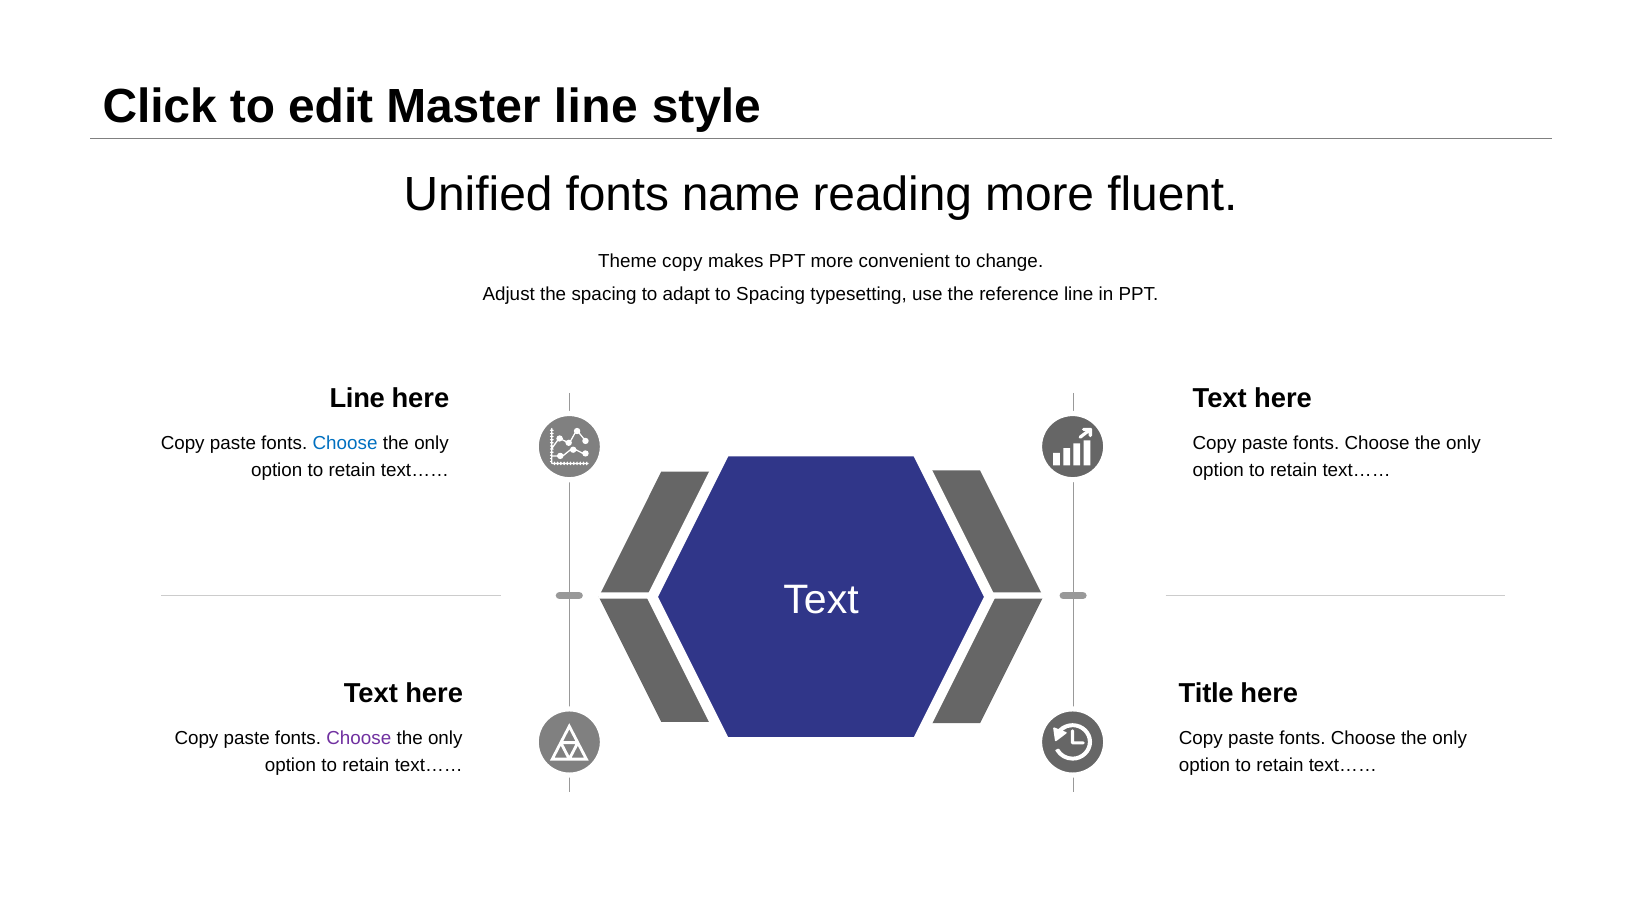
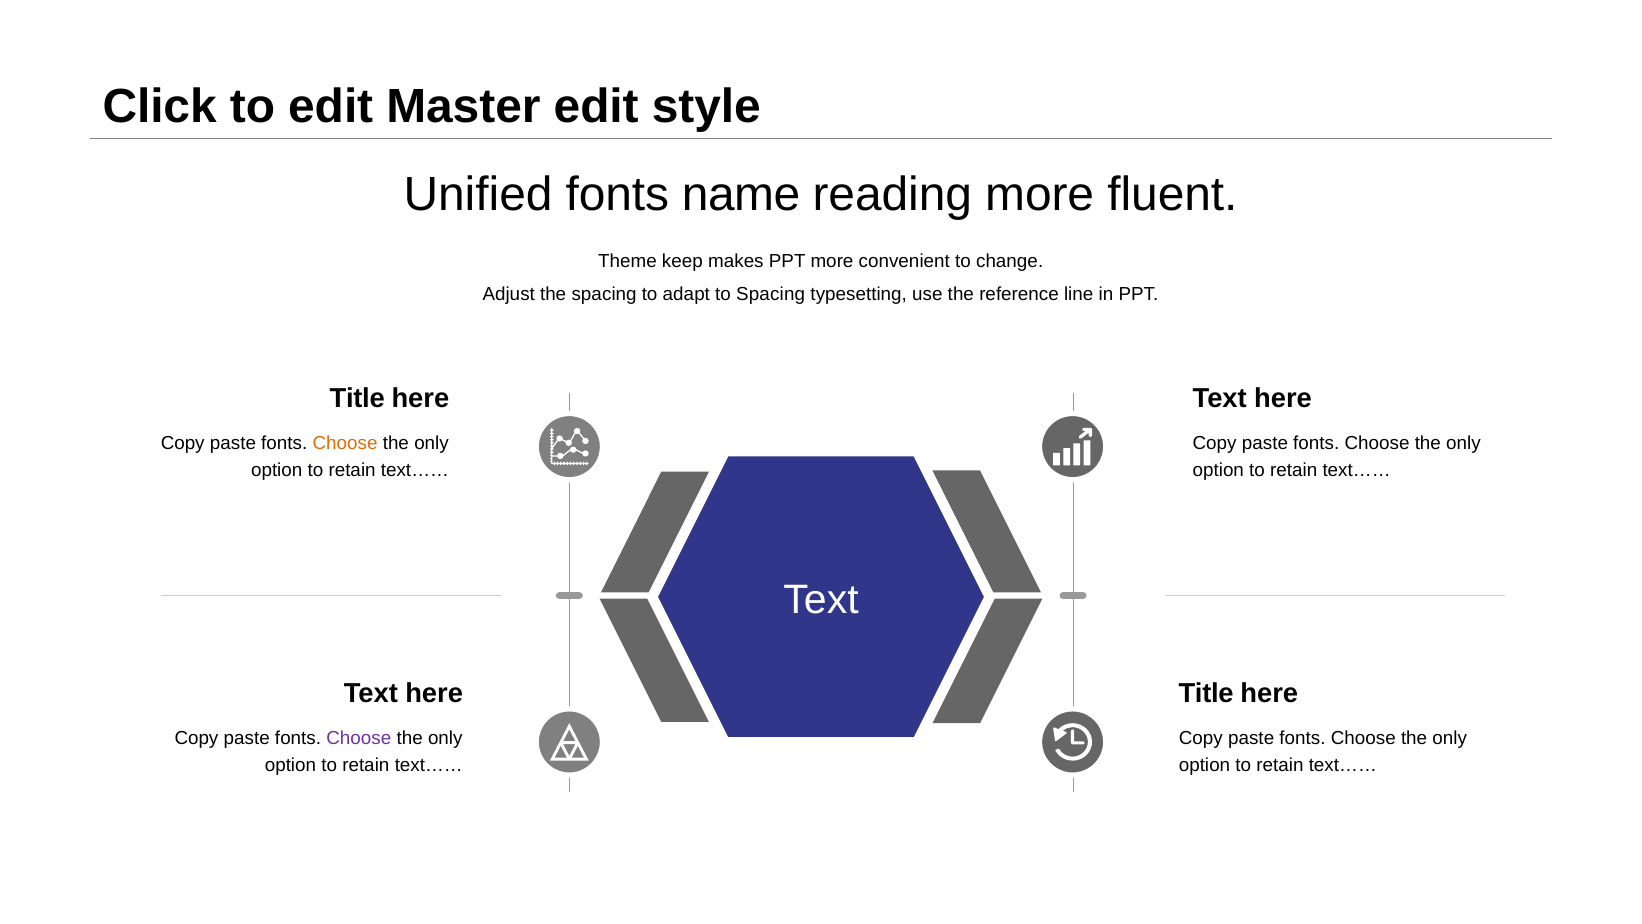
Master line: line -> edit (596, 106)
Theme copy: copy -> keep (682, 261)
Line: Line -> Title (357, 398)
Choose colour: blue -> orange (345, 443)
